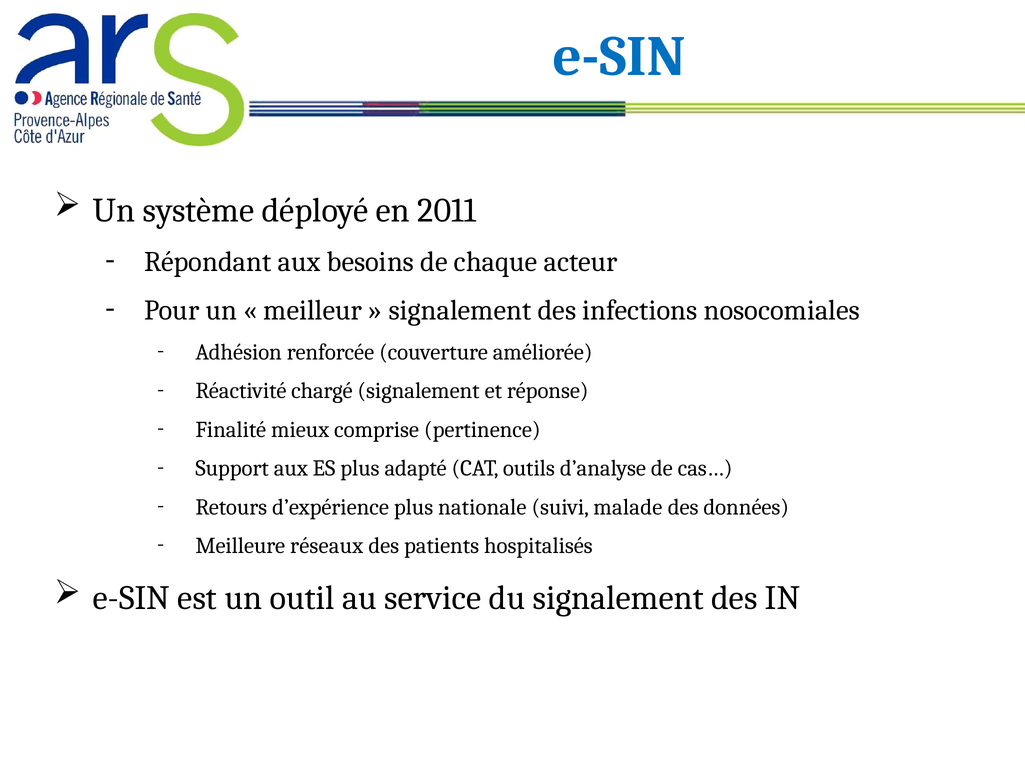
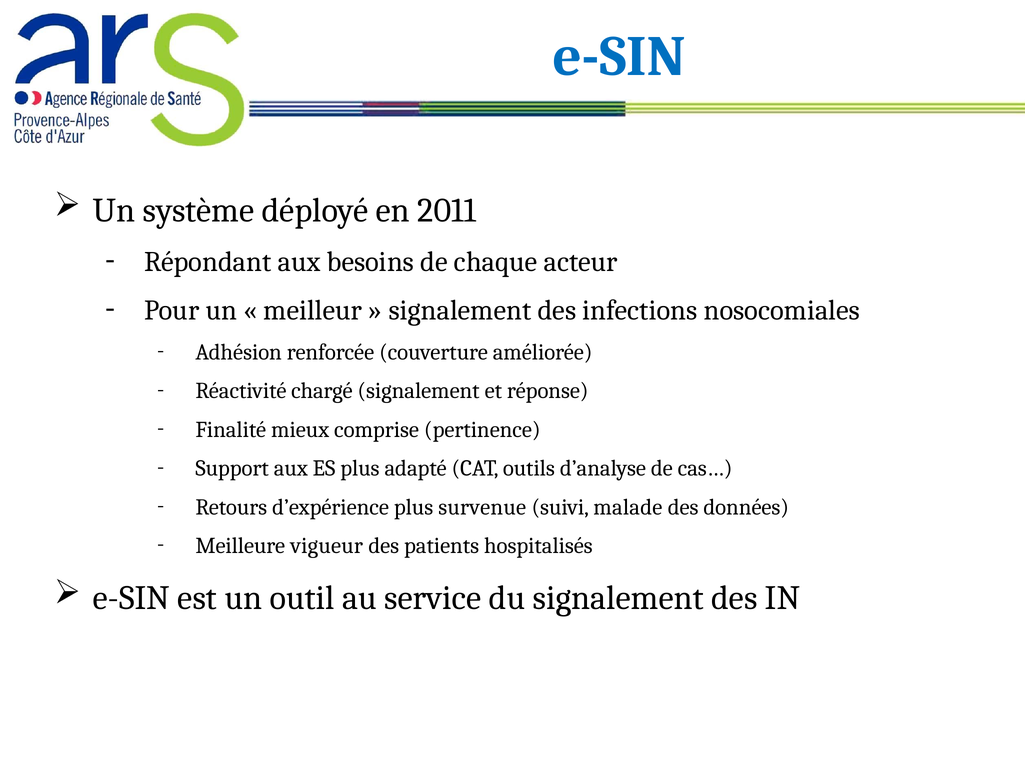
nationale: nationale -> survenue (482, 507)
réseaux: réseaux -> vigueur (327, 546)
